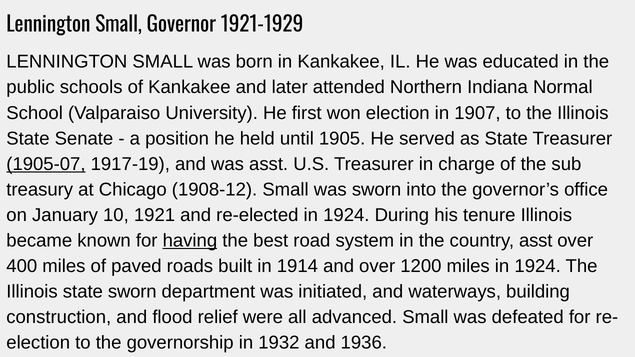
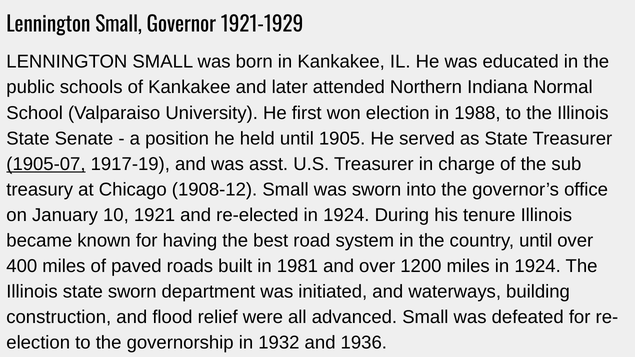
1907: 1907 -> 1988 (477, 113)
having underline: present -> none (190, 241)
country asst: asst -> until (536, 241)
1914: 1914 -> 1981 (297, 266)
